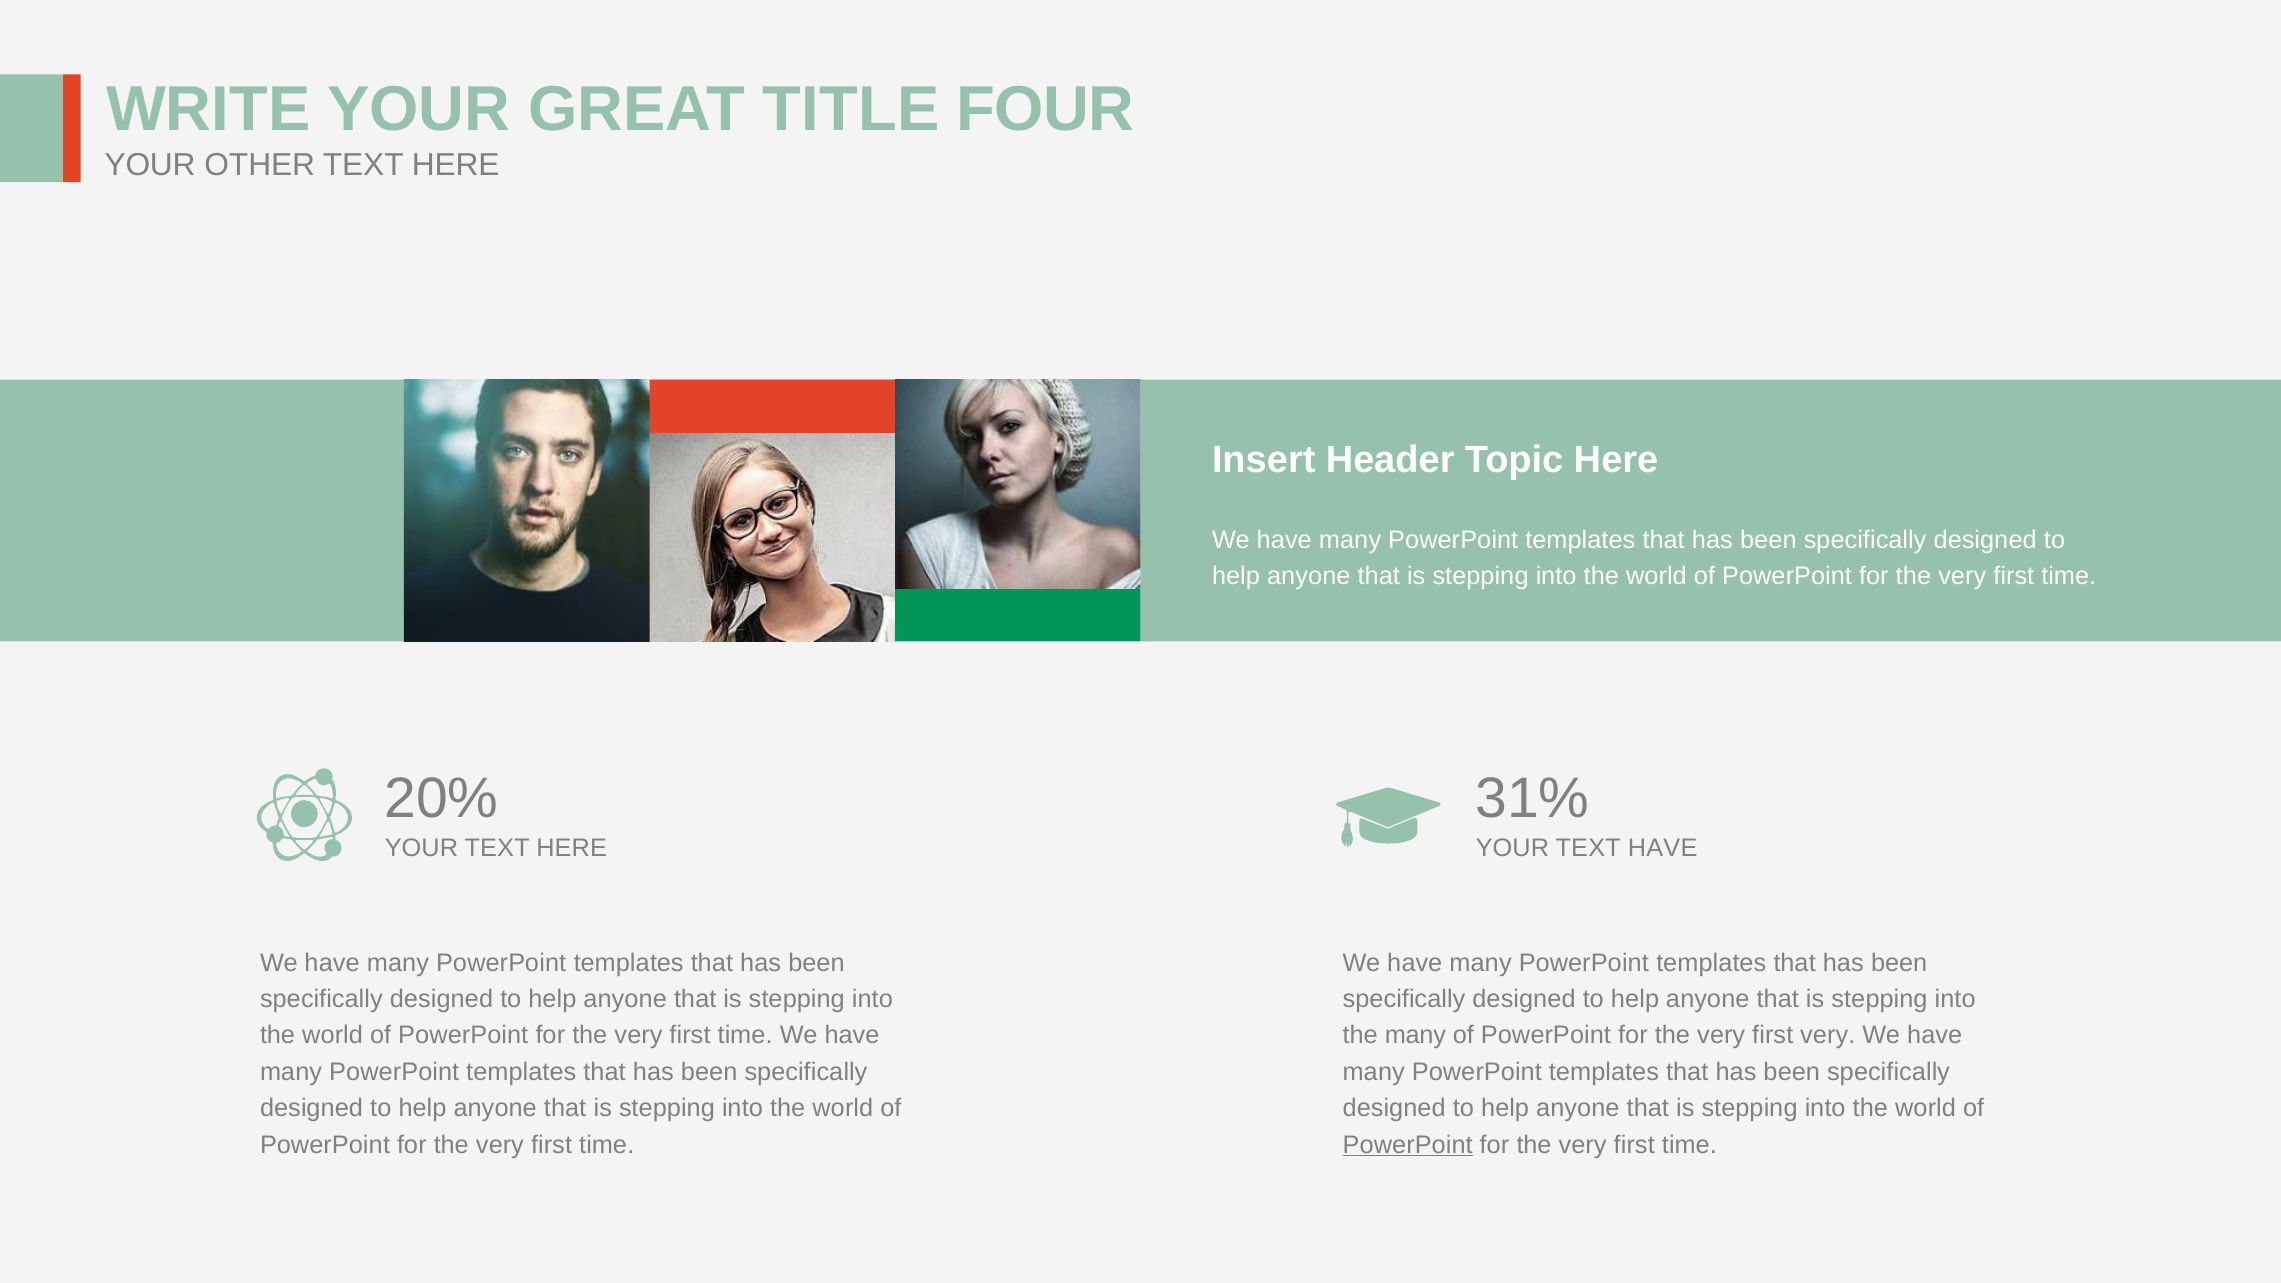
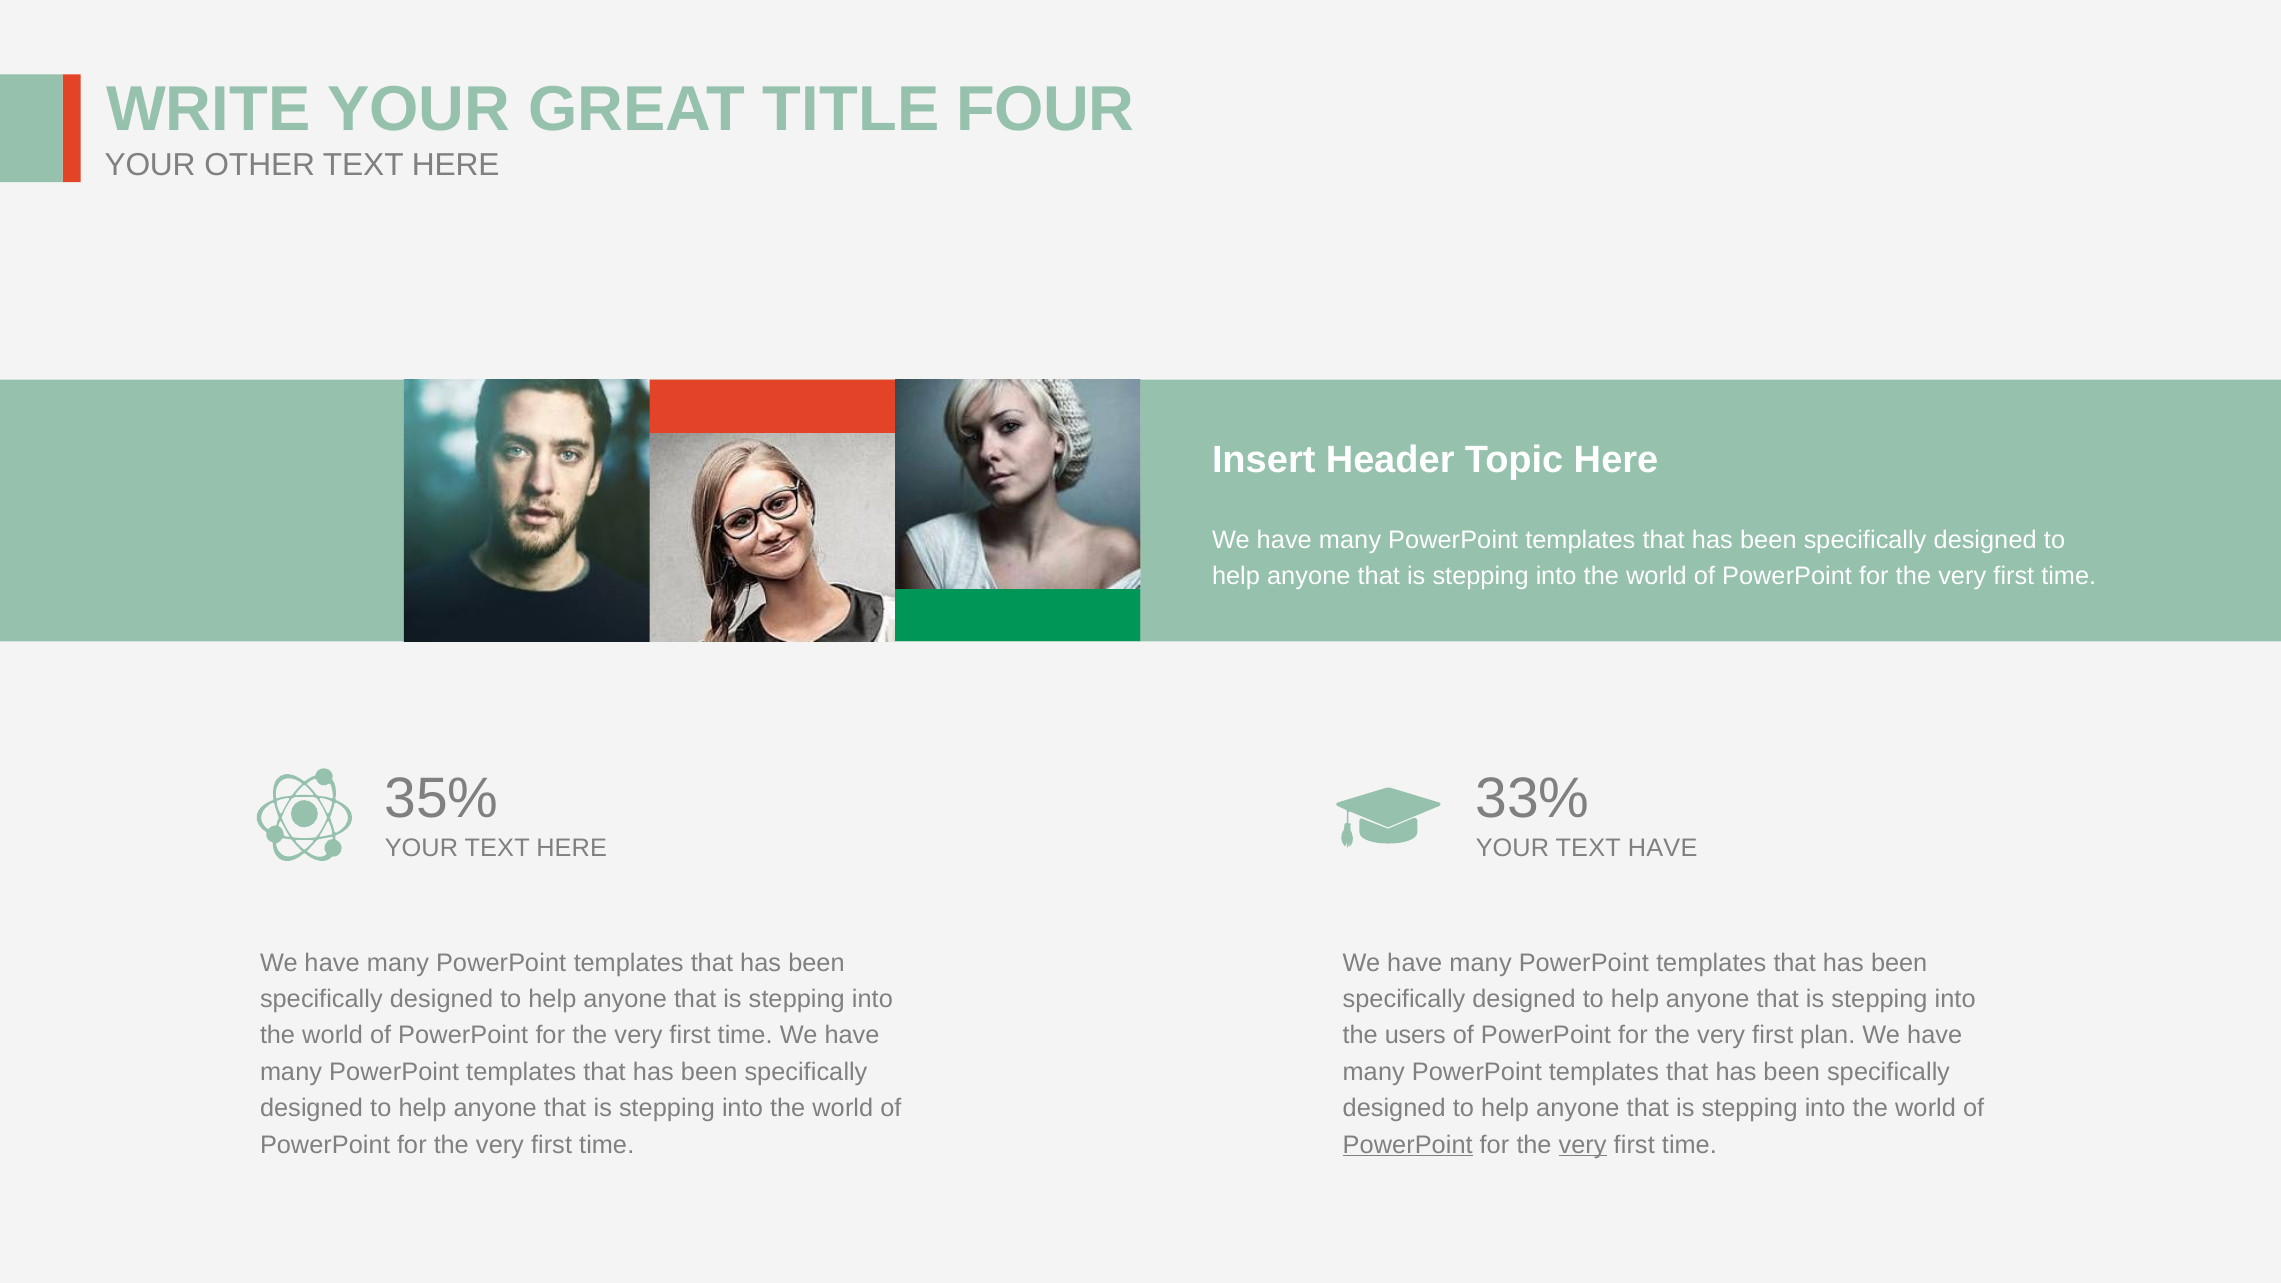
20%: 20% -> 35% (442, 799)
31%: 31% -> 33% (1533, 799)
the many: many -> users (1415, 1035)
first very: very -> plan (1828, 1035)
very underline: none -> present (1583, 1144)
